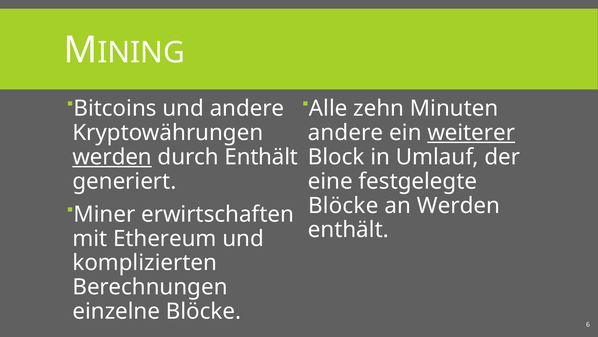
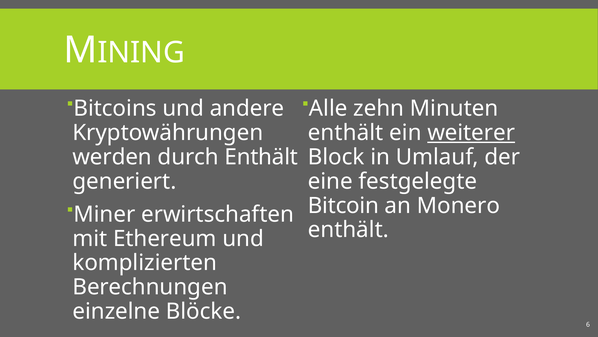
andere: andere -> enthält (346, 133)
werden underline: present -> none (112, 157)
Blöcke: Blöcke -> Bitcoin (343, 205)
an Werden: Werden -> Monero (458, 205)
